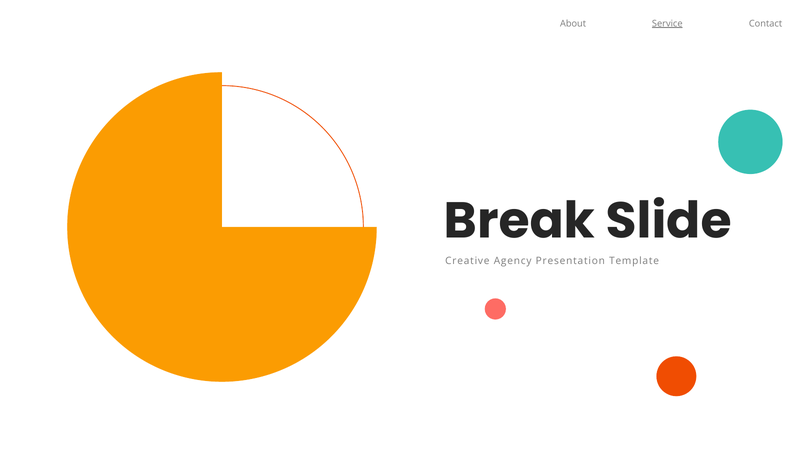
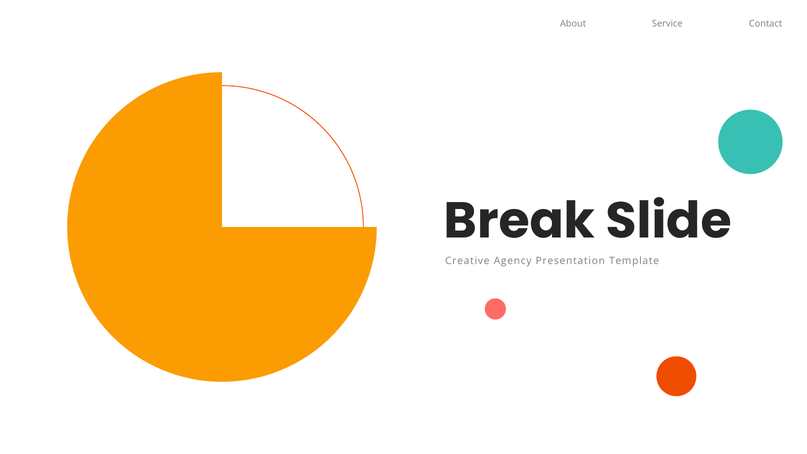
Service underline: present -> none (667, 24)
